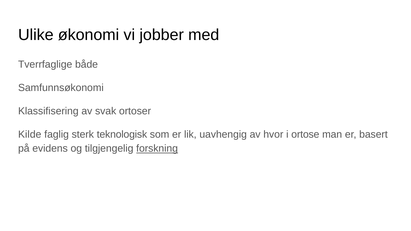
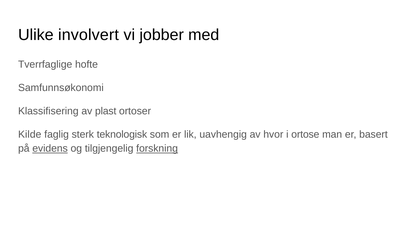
økonomi: økonomi -> involvert (88, 35)
både: både -> hofte (87, 65)
svak: svak -> plast (106, 111)
evidens underline: none -> present (50, 149)
